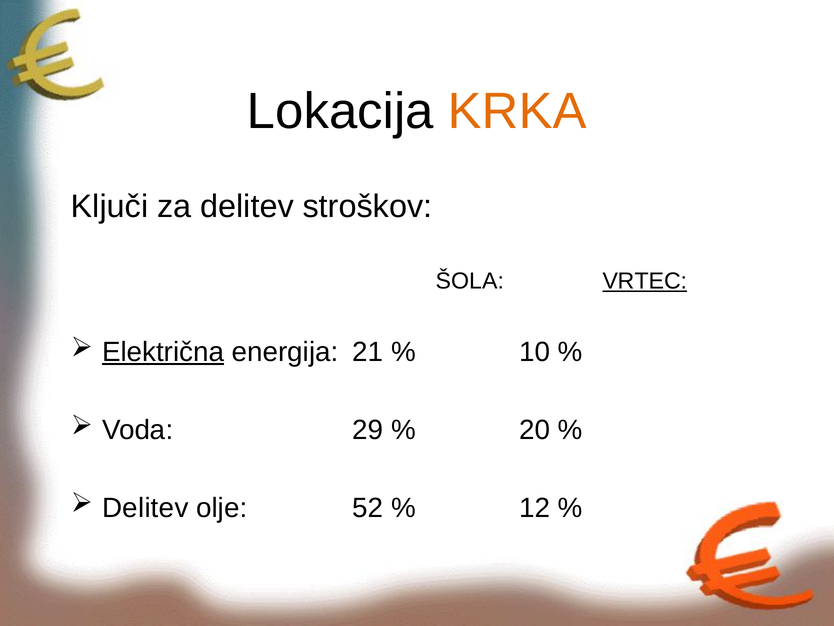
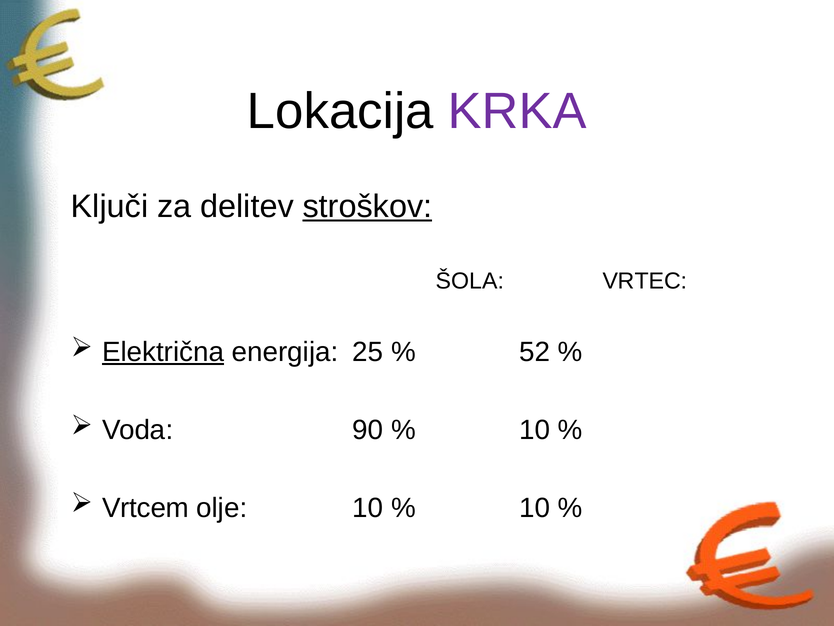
KRKA colour: orange -> purple (517, 111)
stroškov underline: none -> present (367, 207)
VRTEC underline: present -> none (645, 281)
21: 21 -> 25 (368, 352)
10: 10 -> 52 (535, 352)
29: 29 -> 90 (368, 430)
20: 20 -> 10 (535, 430)
Delitev: Delitev -> Vrtcem (146, 507)
olje 52: 52 -> 10 (368, 507)
12: 12 -> 10 (535, 507)
